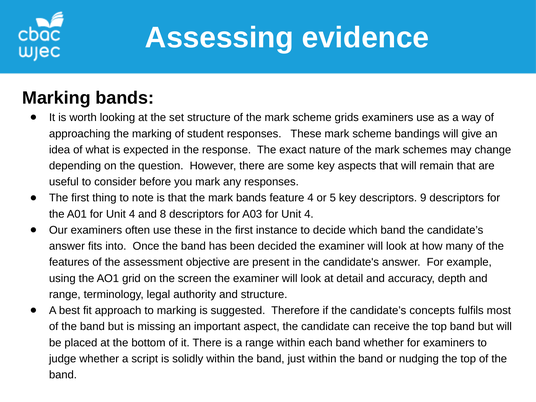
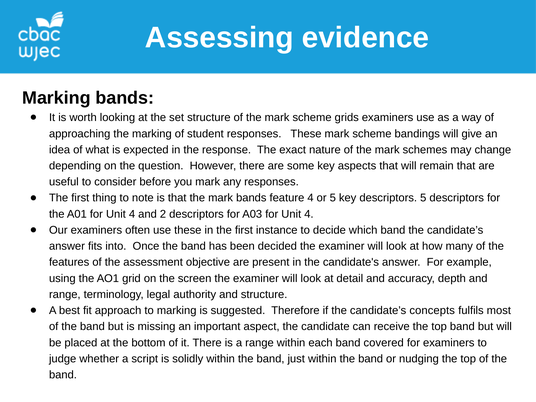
descriptors 9: 9 -> 5 (423, 198)
8: 8 -> 2 (163, 214)
band whether: whether -> covered (384, 343)
